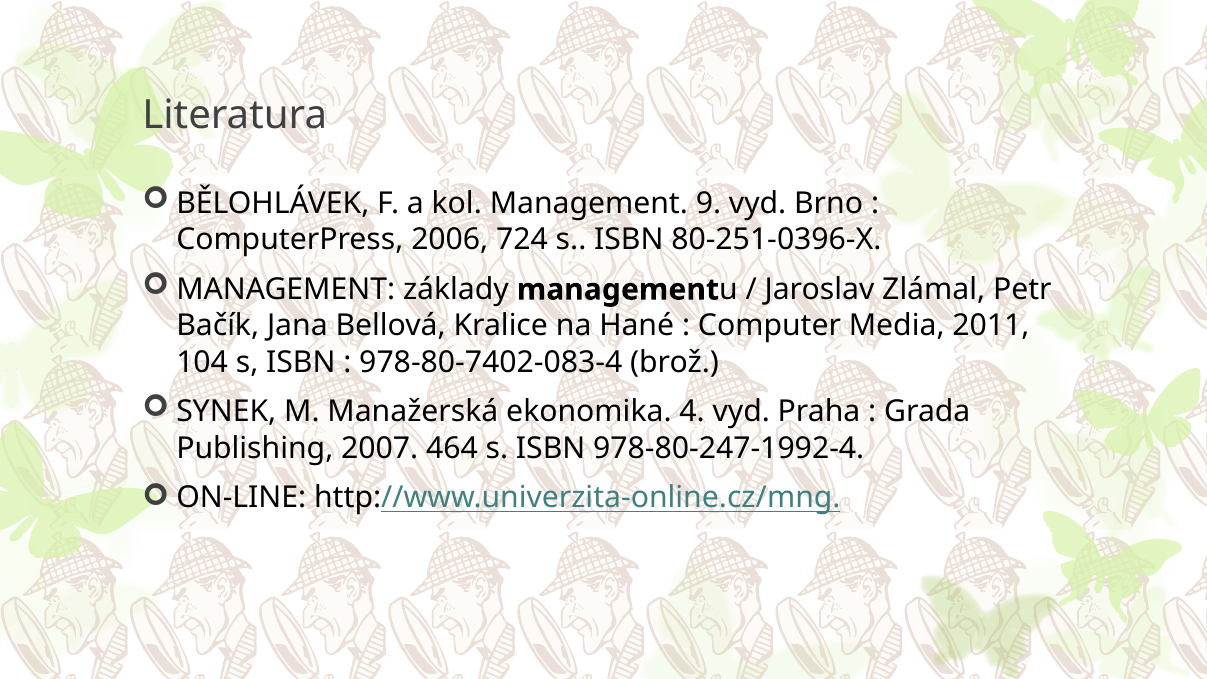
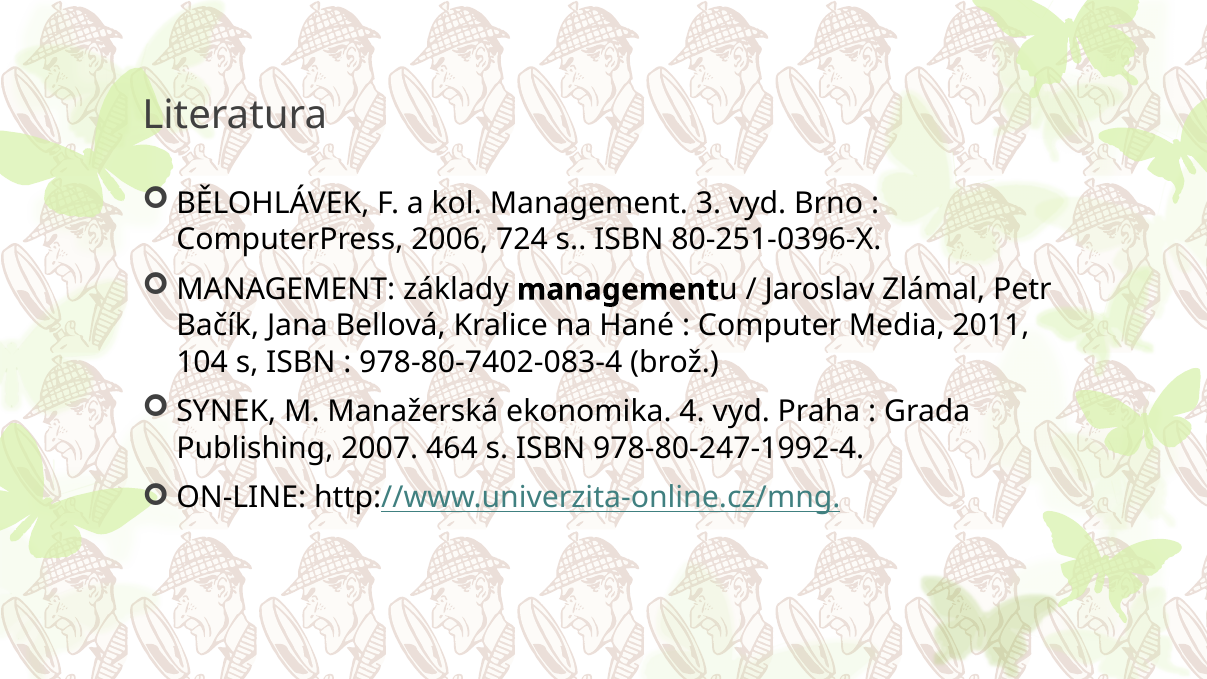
9: 9 -> 3 (708, 204)
